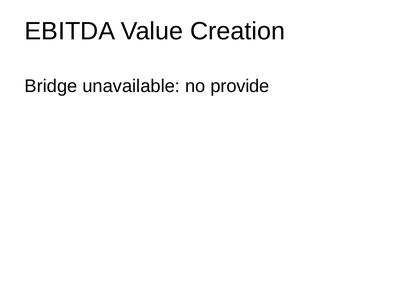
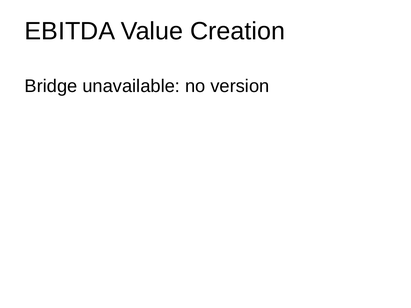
provide: provide -> version (240, 86)
